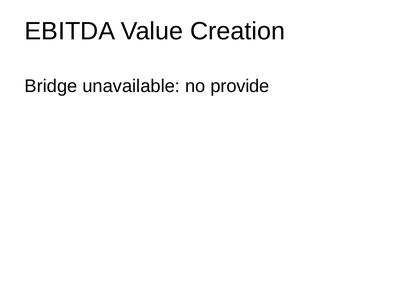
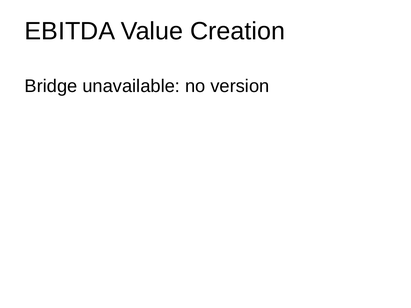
provide: provide -> version (240, 86)
